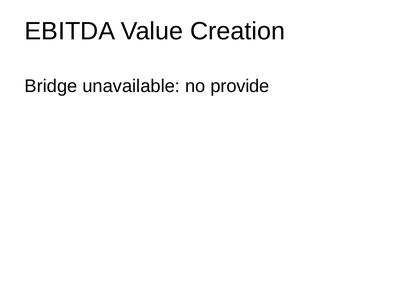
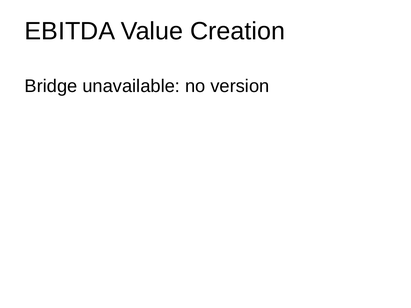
provide: provide -> version (240, 86)
